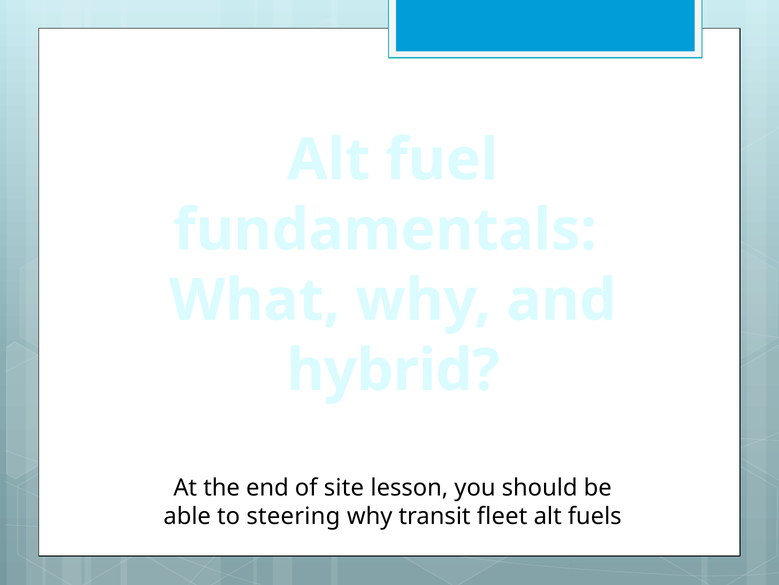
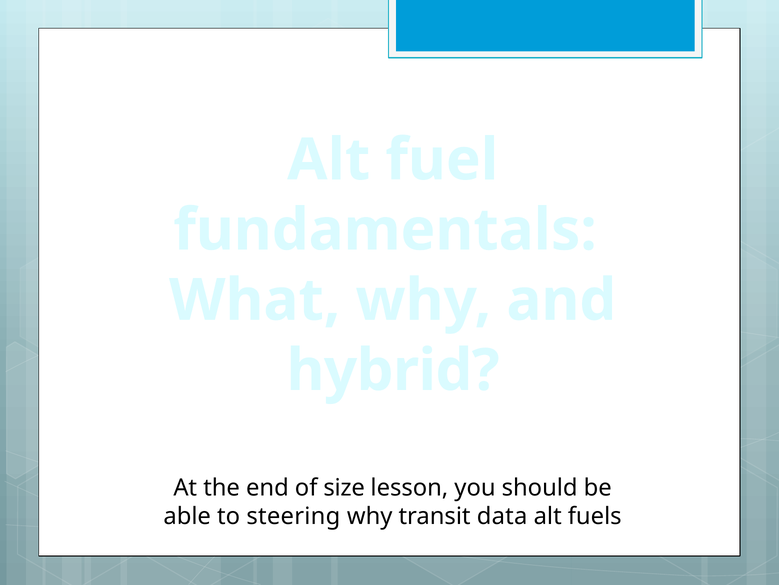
site: site -> size (344, 487)
fleet: fleet -> data (502, 516)
